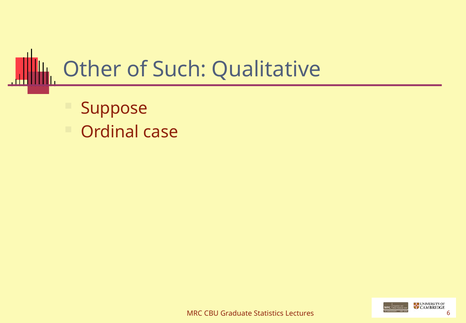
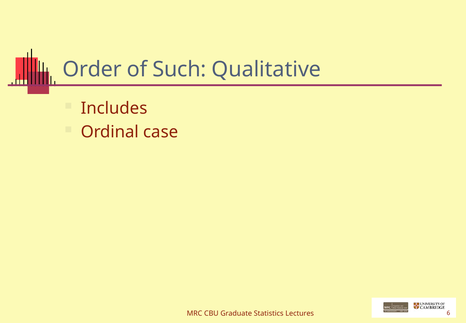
Other: Other -> Order (92, 69)
Suppose: Suppose -> Includes (114, 108)
